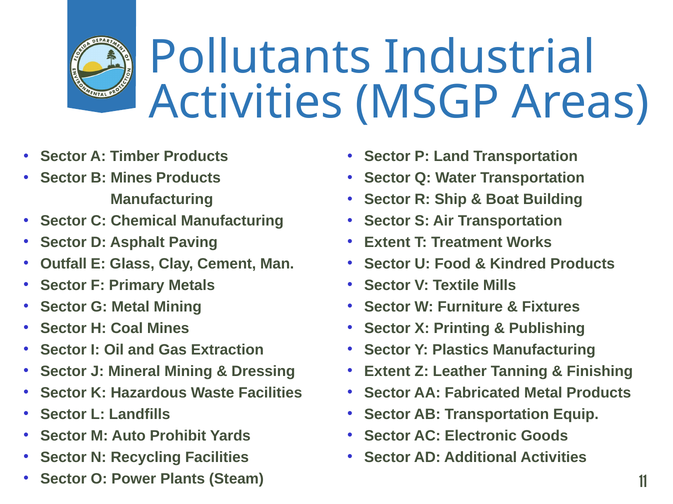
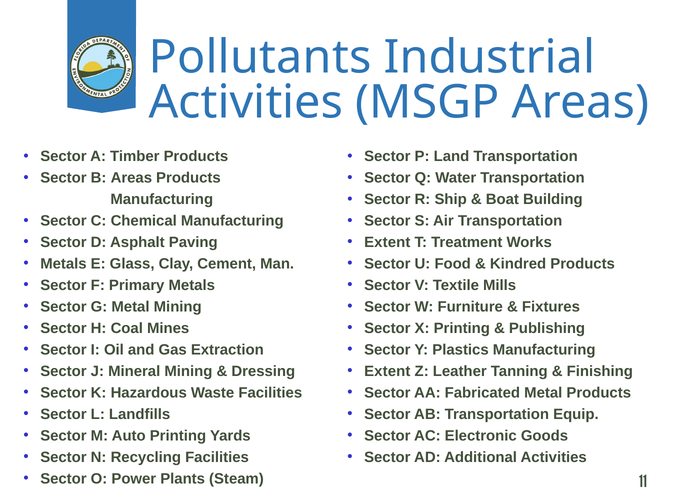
B Mines: Mines -> Areas (131, 178)
Outfall: Outfall -> Metals (63, 264)
Auto Prohibit: Prohibit -> Printing (178, 436)
